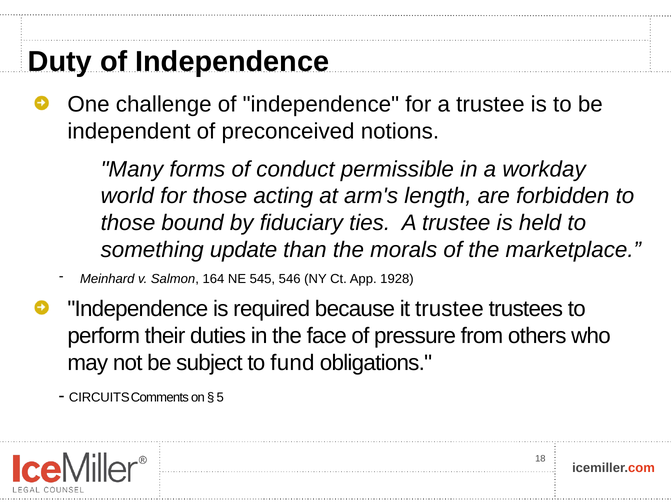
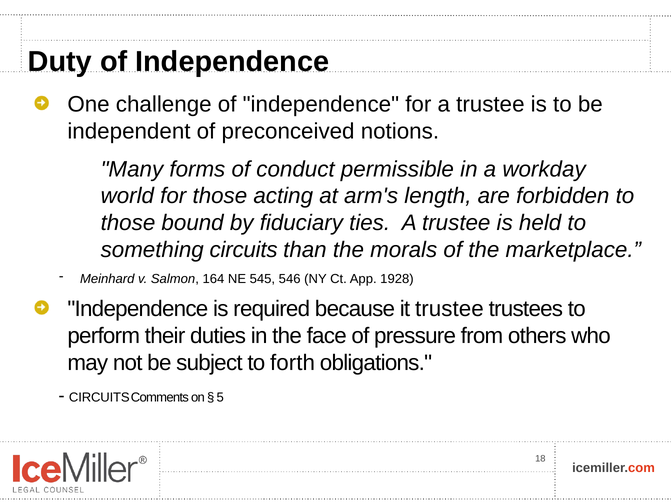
something update: update -> circuits (244, 250)
fund: fund -> forth (293, 363)
